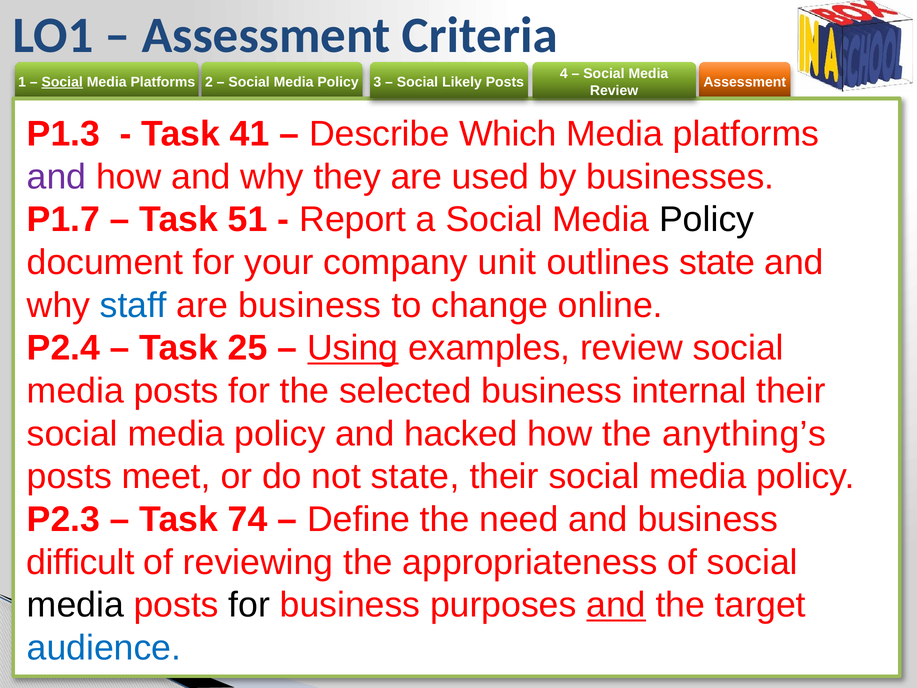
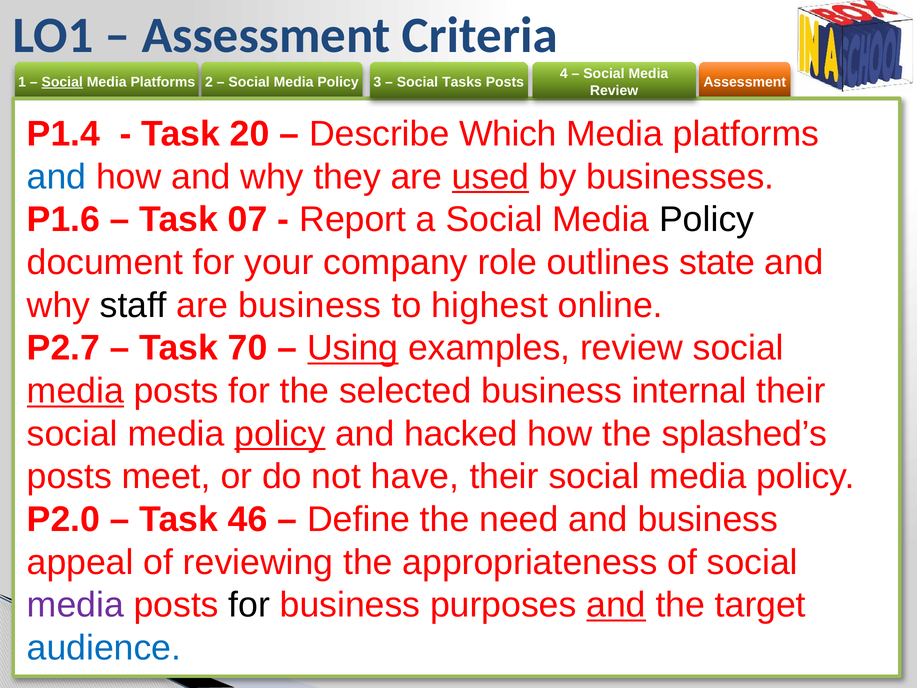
Likely: Likely -> Tasks (462, 82)
P1.3: P1.3 -> P1.4 (63, 134)
41: 41 -> 20 (250, 134)
and colour: purple -> blue (57, 177)
used underline: none -> present (491, 177)
P1.7: P1.7 -> P1.6 (63, 220)
51: 51 -> 07 (248, 220)
unit: unit -> role (507, 262)
staff colour: blue -> black (133, 305)
change: change -> highest (490, 305)
P2.4: P2.4 -> P2.7 (63, 348)
25: 25 -> 70 (248, 348)
media underline: none -> present (75, 391)
policy underline: none -> present (280, 434)
anything’s: anything’s -> splashed’s (744, 434)
not state: state -> have (415, 476)
P2.3: P2.3 -> P2.0 (63, 519)
74: 74 -> 46 (248, 519)
difficult: difficult -> appeal (80, 562)
media colour: black -> purple (75, 605)
